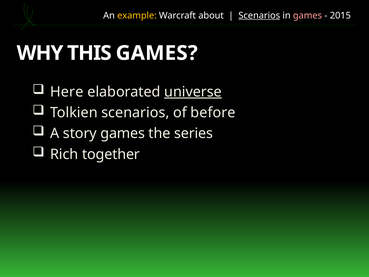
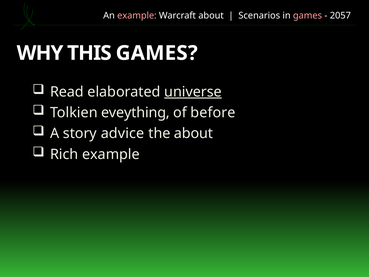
example colour: yellow -> pink (137, 16)
Scenarios underline: present -> none (259, 16)
2015: 2015 -> 2057 (340, 16)
Here: Here -> Read (67, 92)
Tolkien scenarios: scenarios -> eveything (135, 113)
story games: games -> advice (123, 133)
the series: series -> about (194, 133)
Rich together: together -> example (111, 154)
